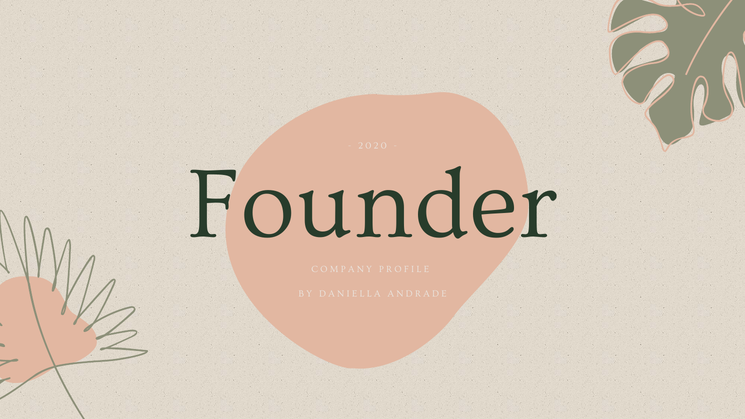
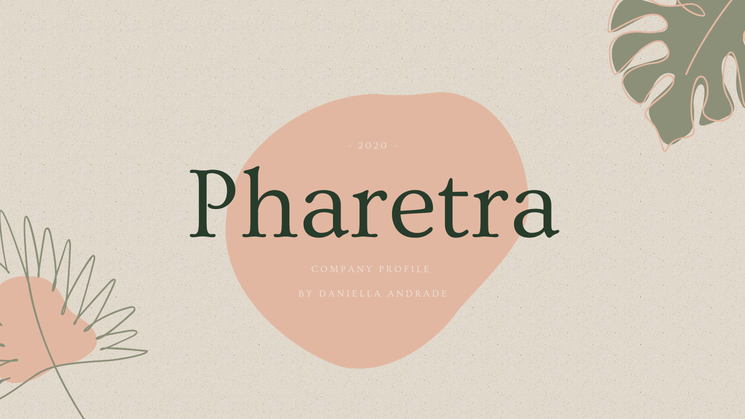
Founder: Founder -> Pharetra (373, 203)
